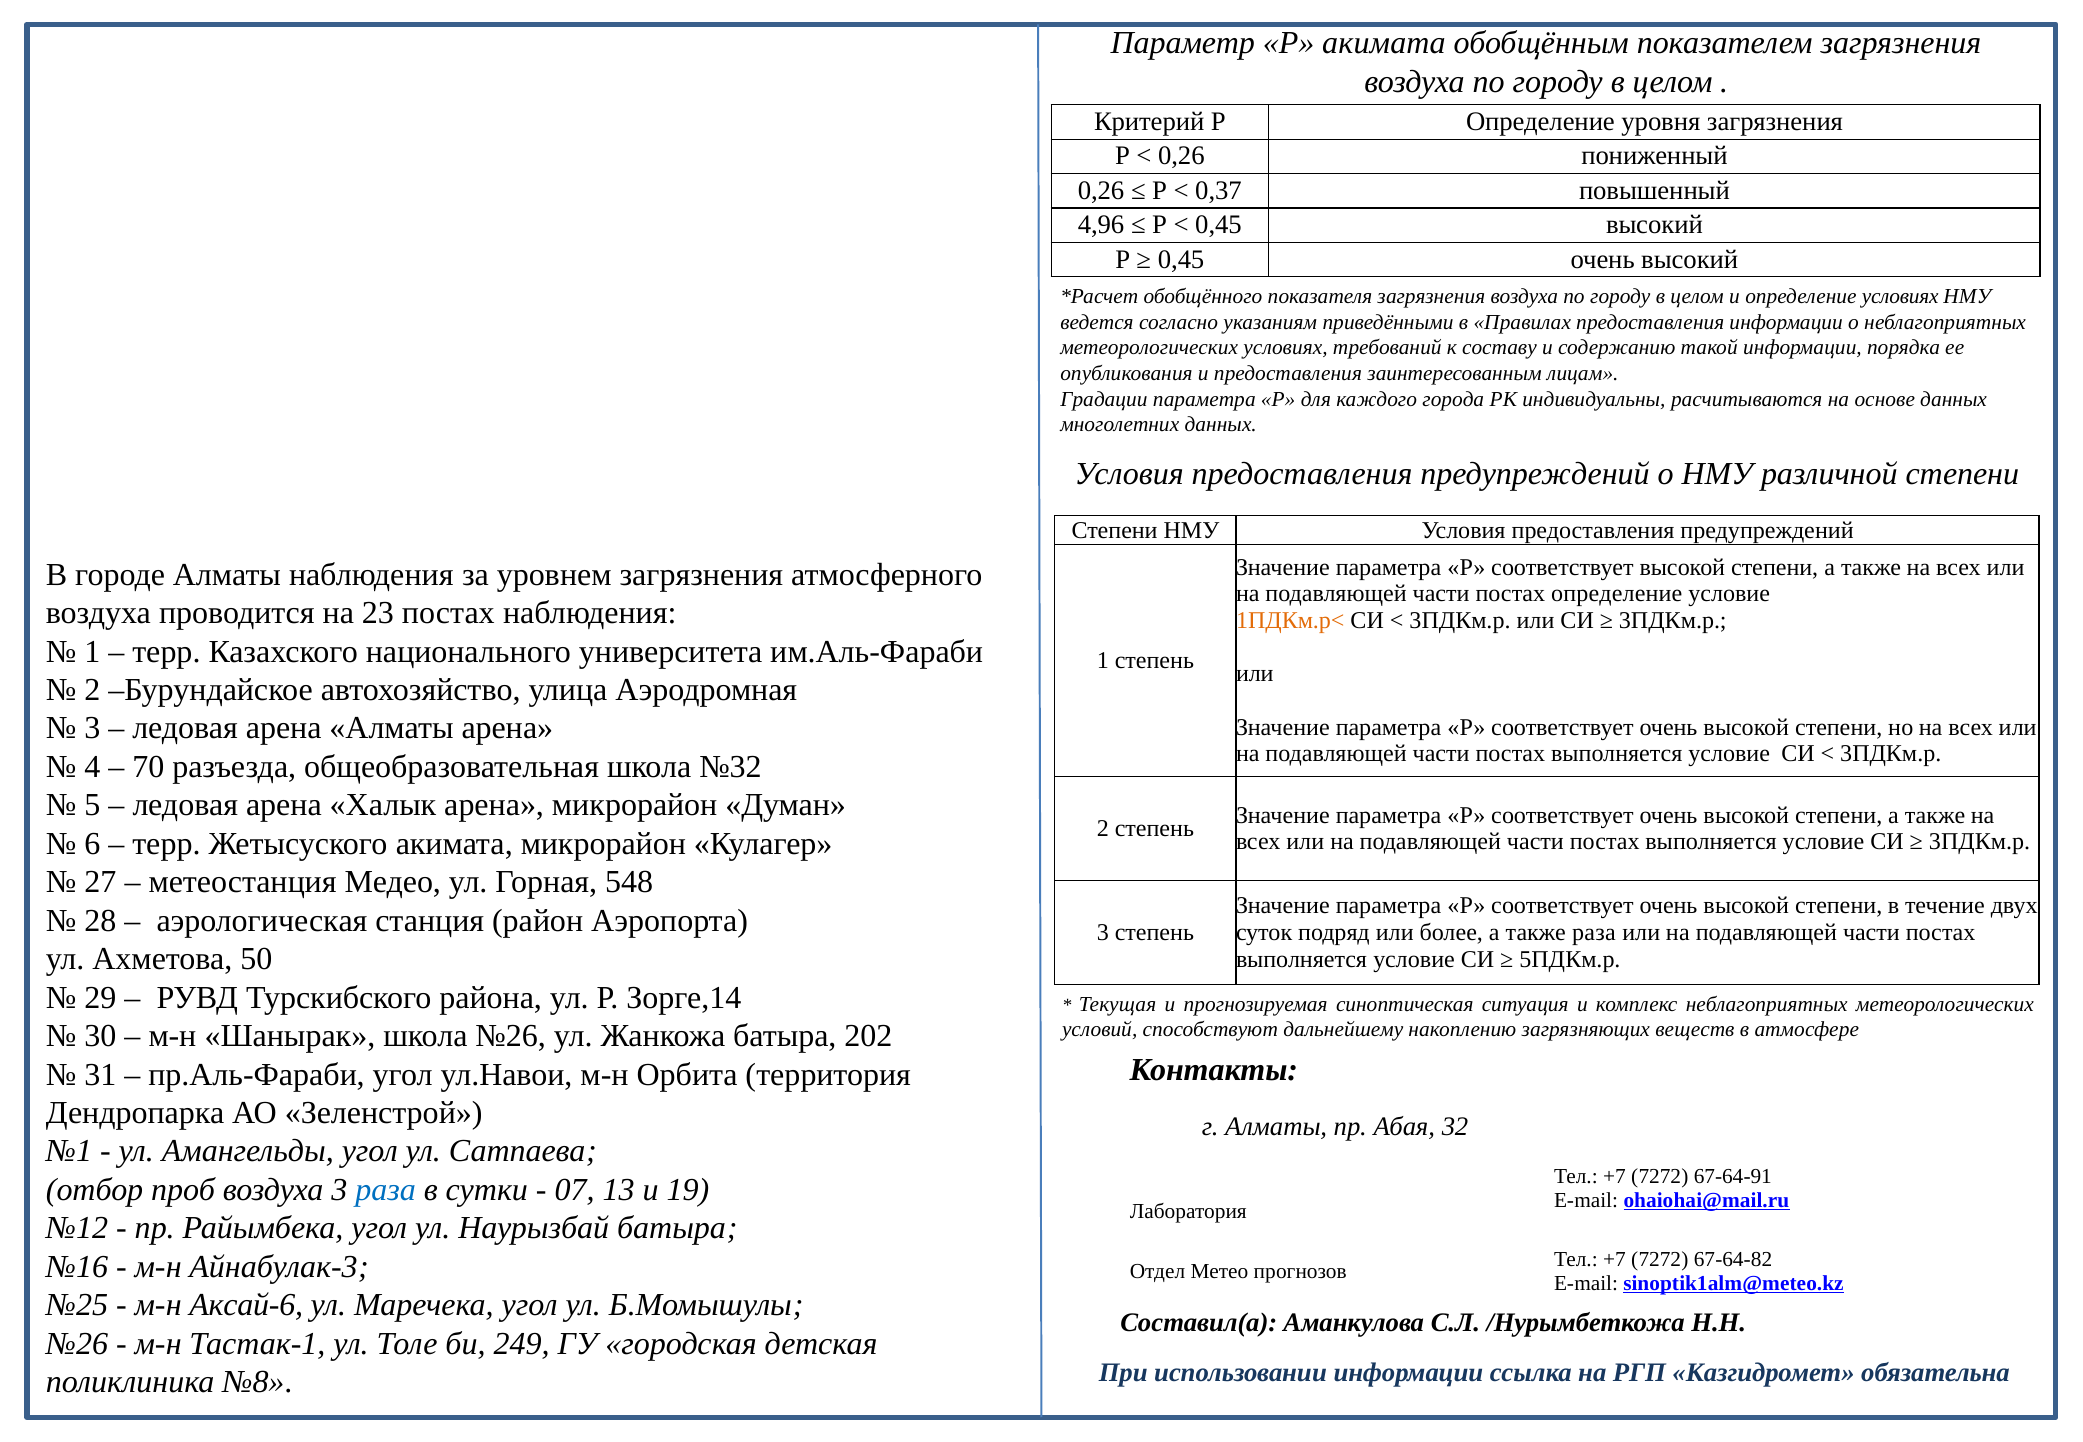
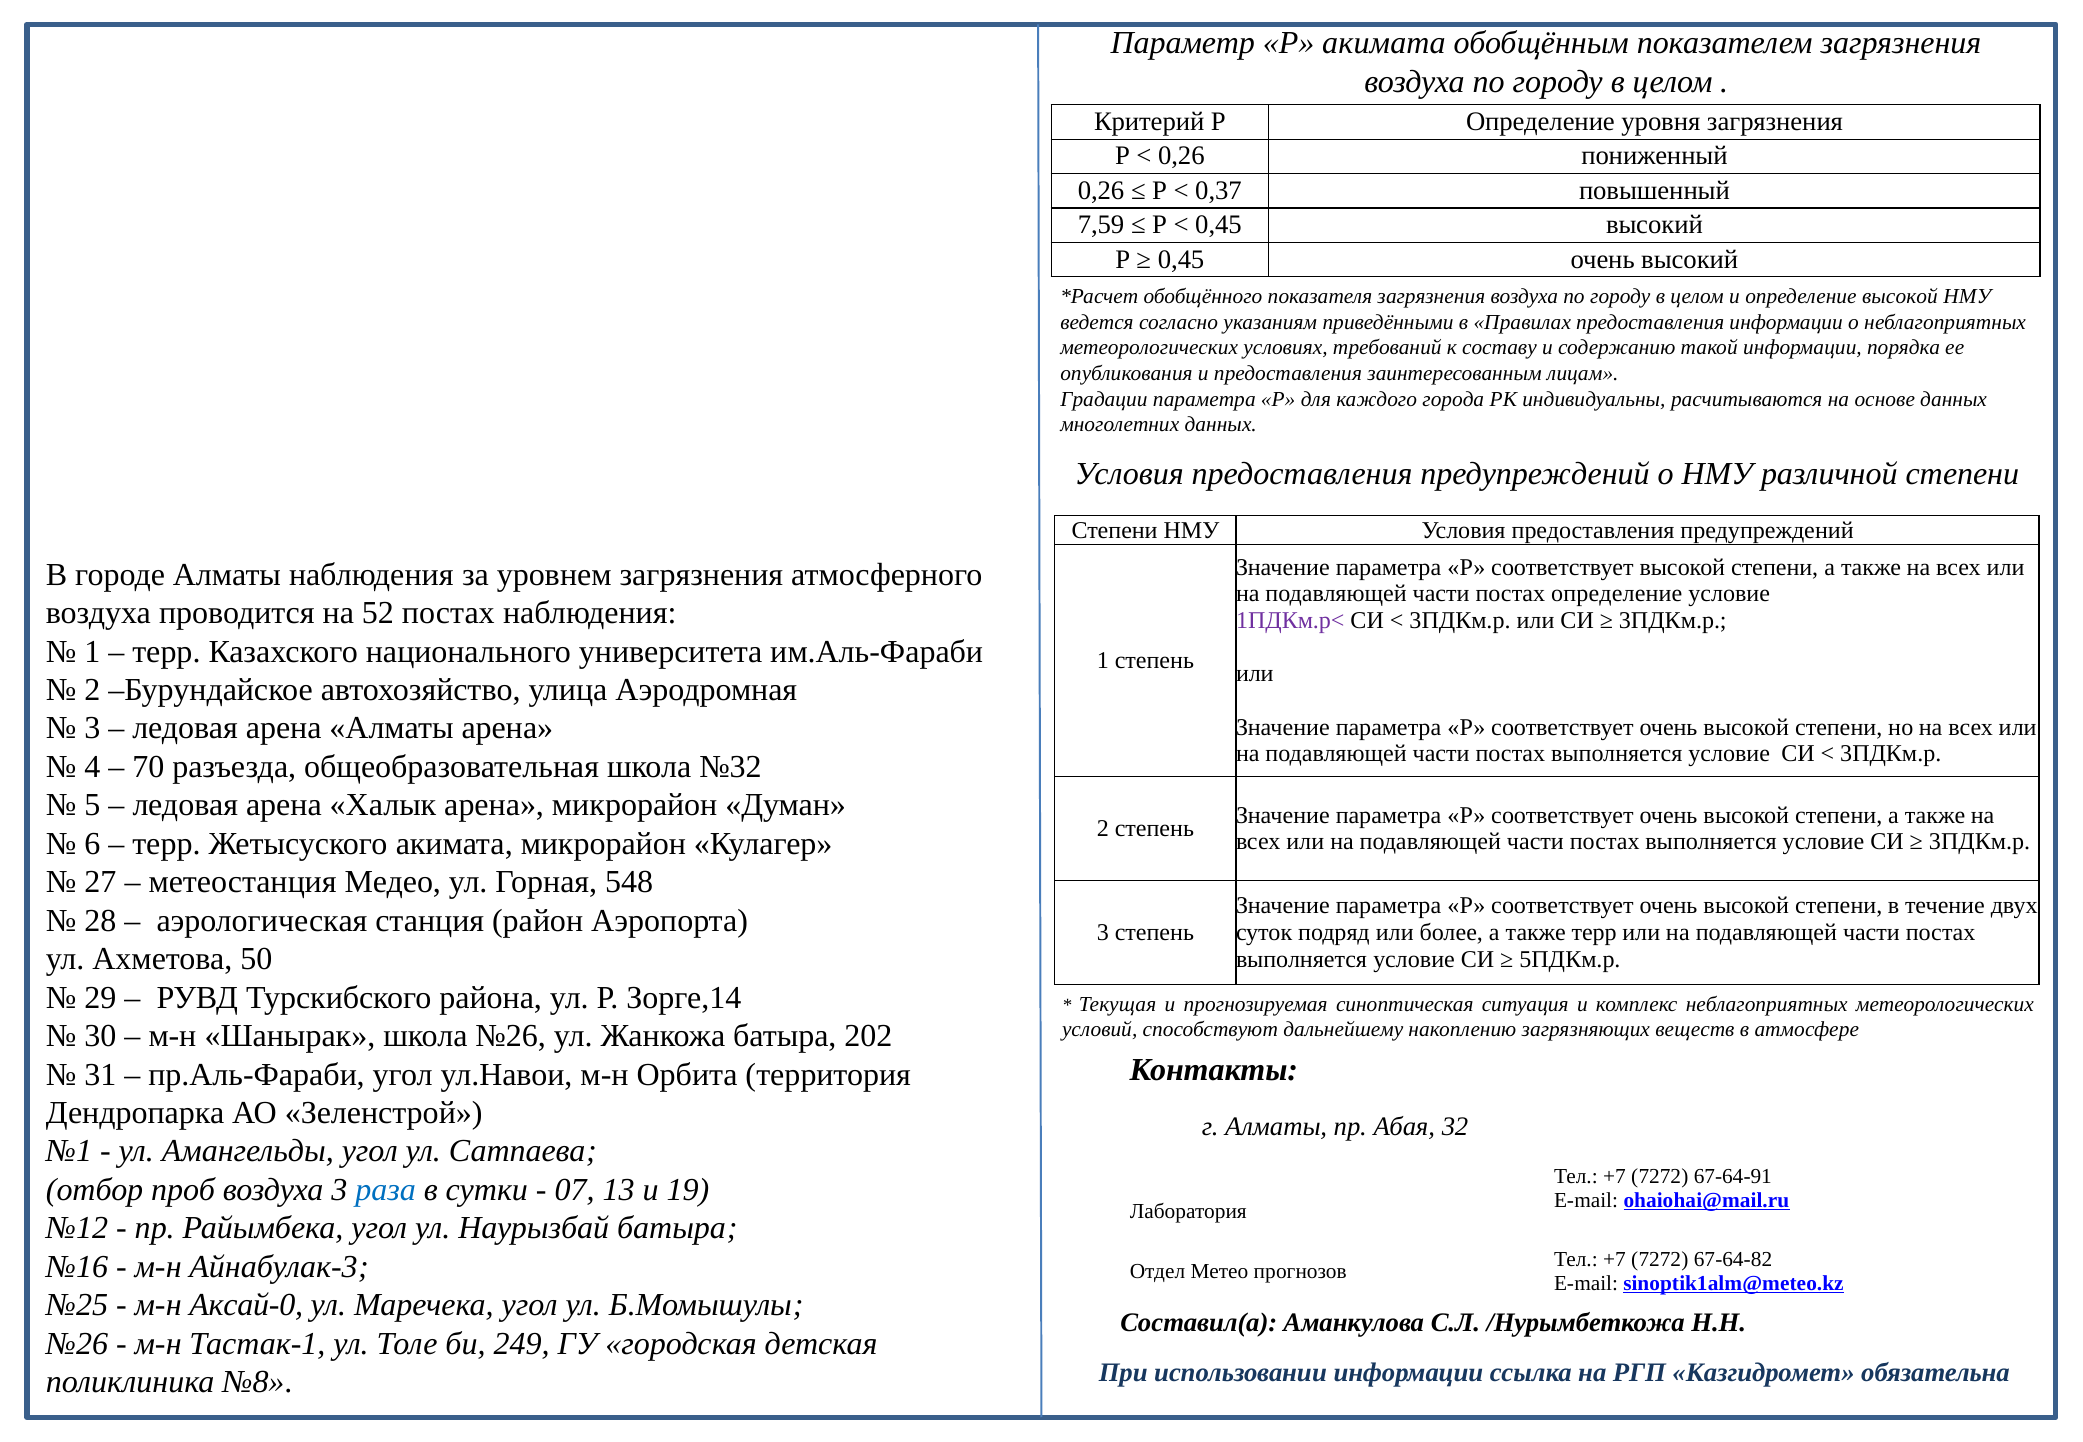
4,96: 4,96 -> 7,59 (1101, 225)
определение условиях: условиях -> высокой (1900, 297)
23: 23 -> 52 (378, 613)
1ПДКм.р< colour: orange -> purple (1290, 621)
также раза: раза -> терр (1594, 933)
Аксай-6: Аксай-6 -> Аксай-0 (246, 1305)
